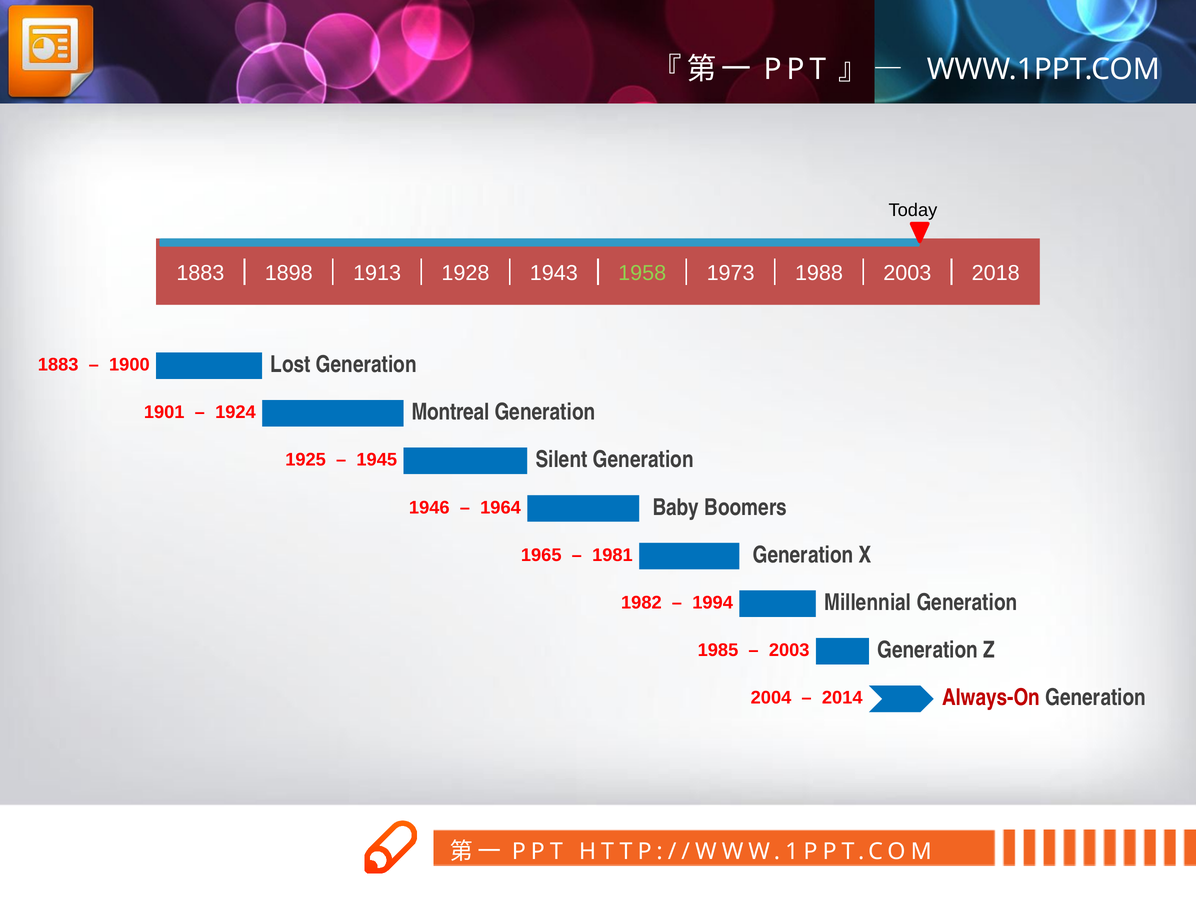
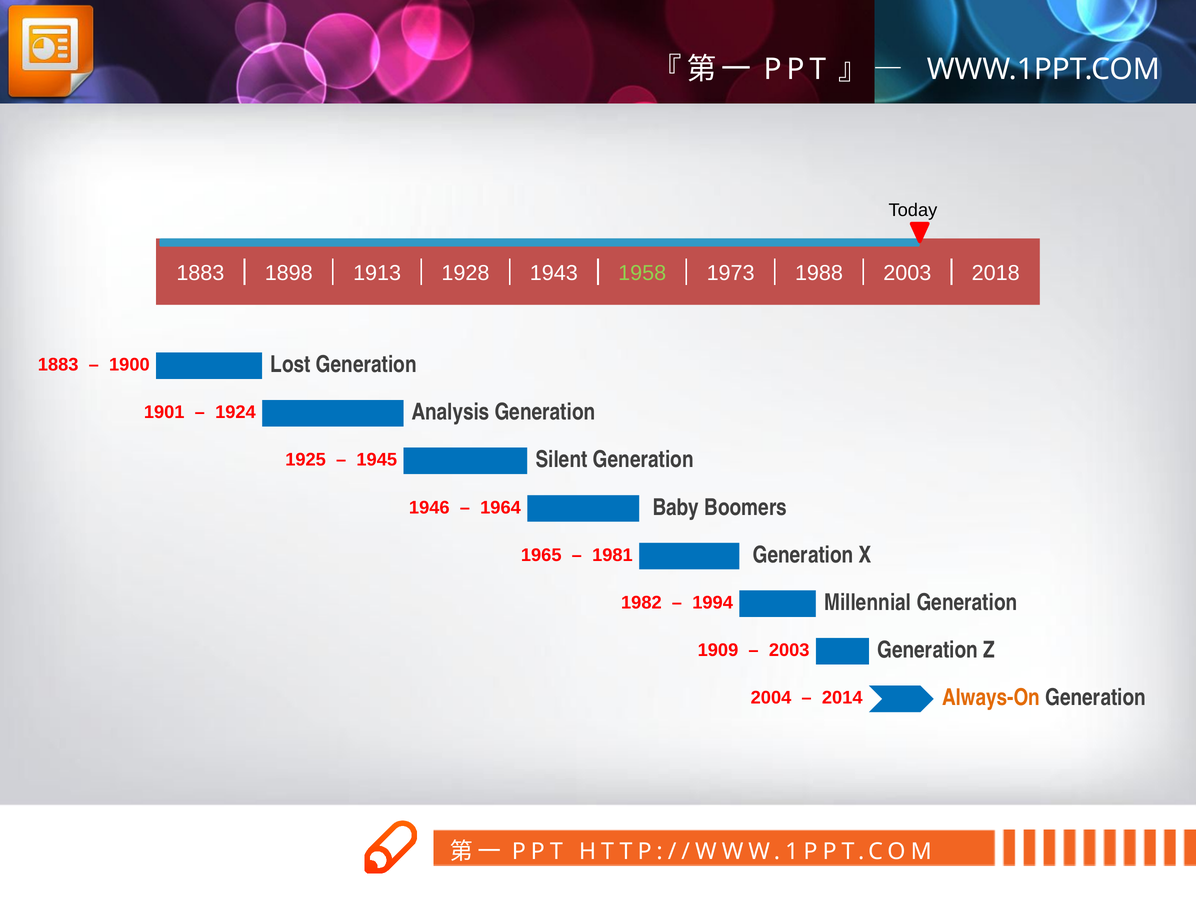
Montreal: Montreal -> Analysis (451, 412)
1985: 1985 -> 1909 (718, 650)
Always-On colour: red -> orange (991, 698)
